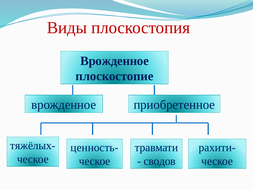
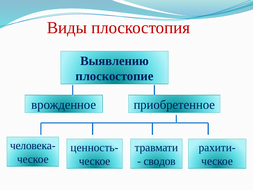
Врожденное: Врожденное -> Выявлению (115, 61)
тяжёлых-: тяжёлых- -> человека- (33, 145)
